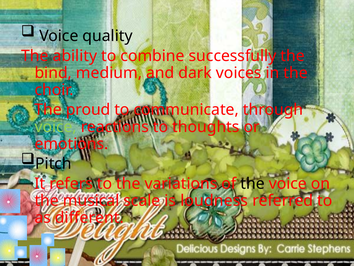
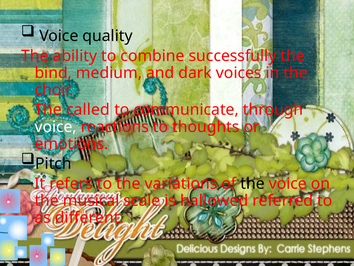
proud: proud -> called (88, 110)
voice colour: light green -> white (56, 127)
loudness: loudness -> hallowed (214, 200)
